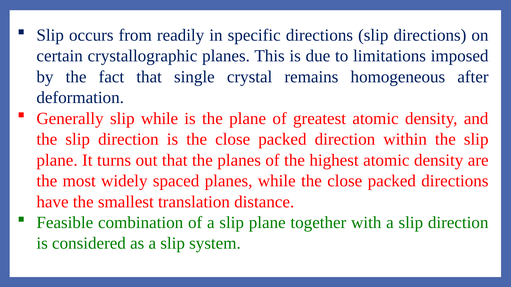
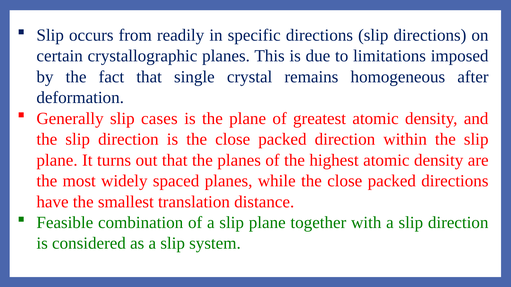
slip while: while -> cases (159, 119)
